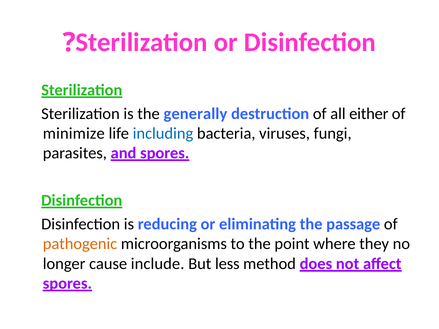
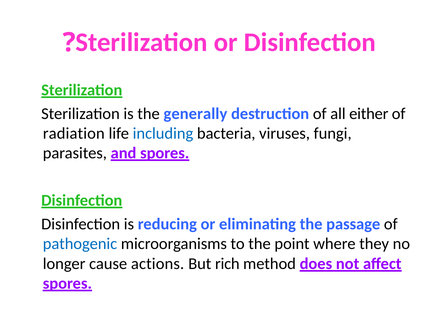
minimize: minimize -> radiation (74, 134)
pathogenic colour: orange -> blue (80, 244)
include: include -> actions (158, 264)
less: less -> rich (227, 264)
